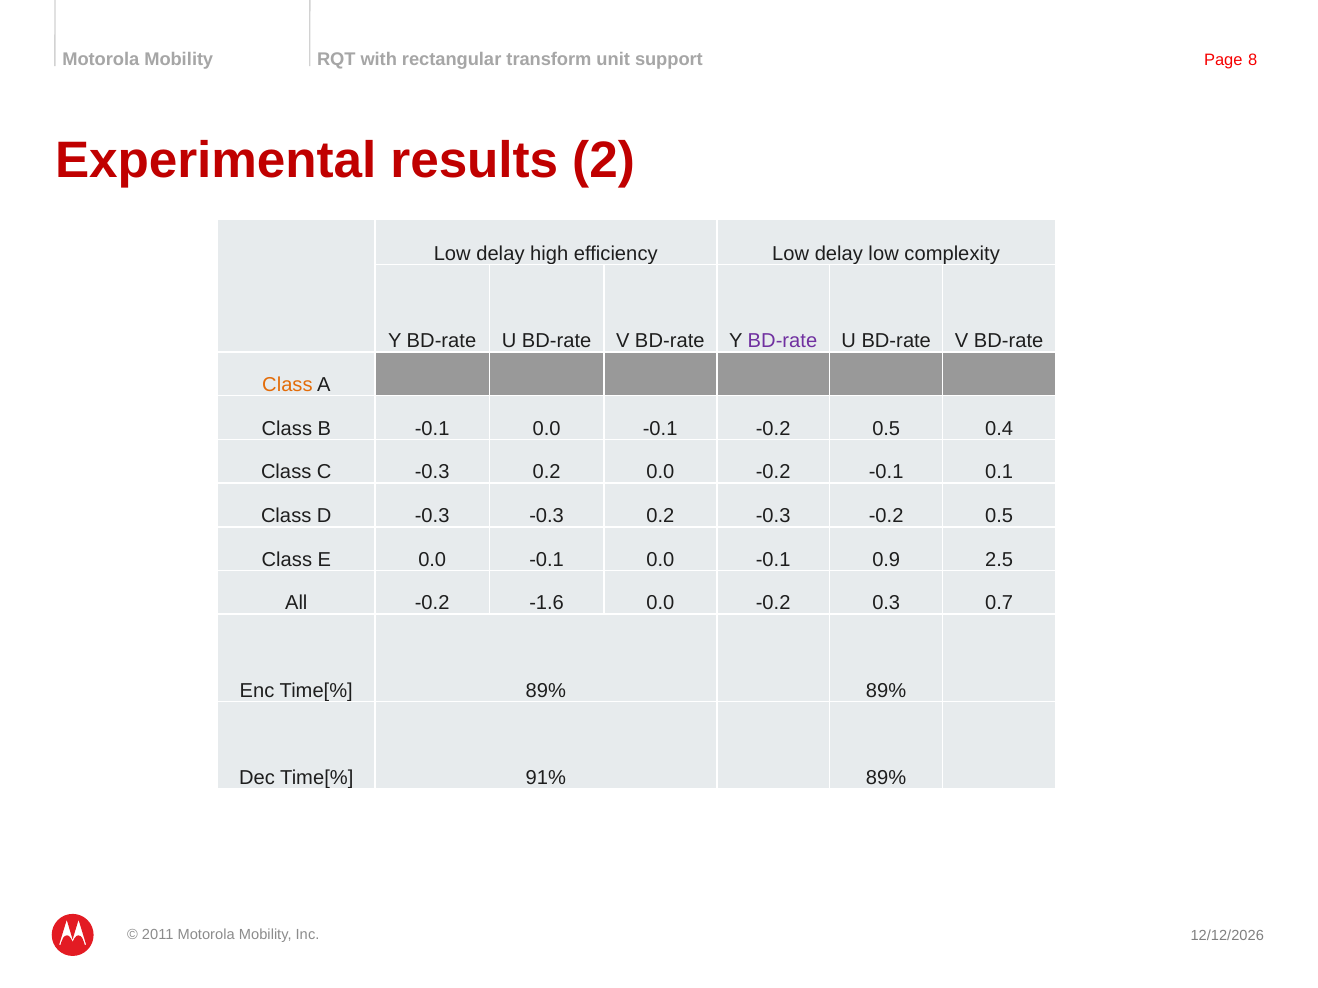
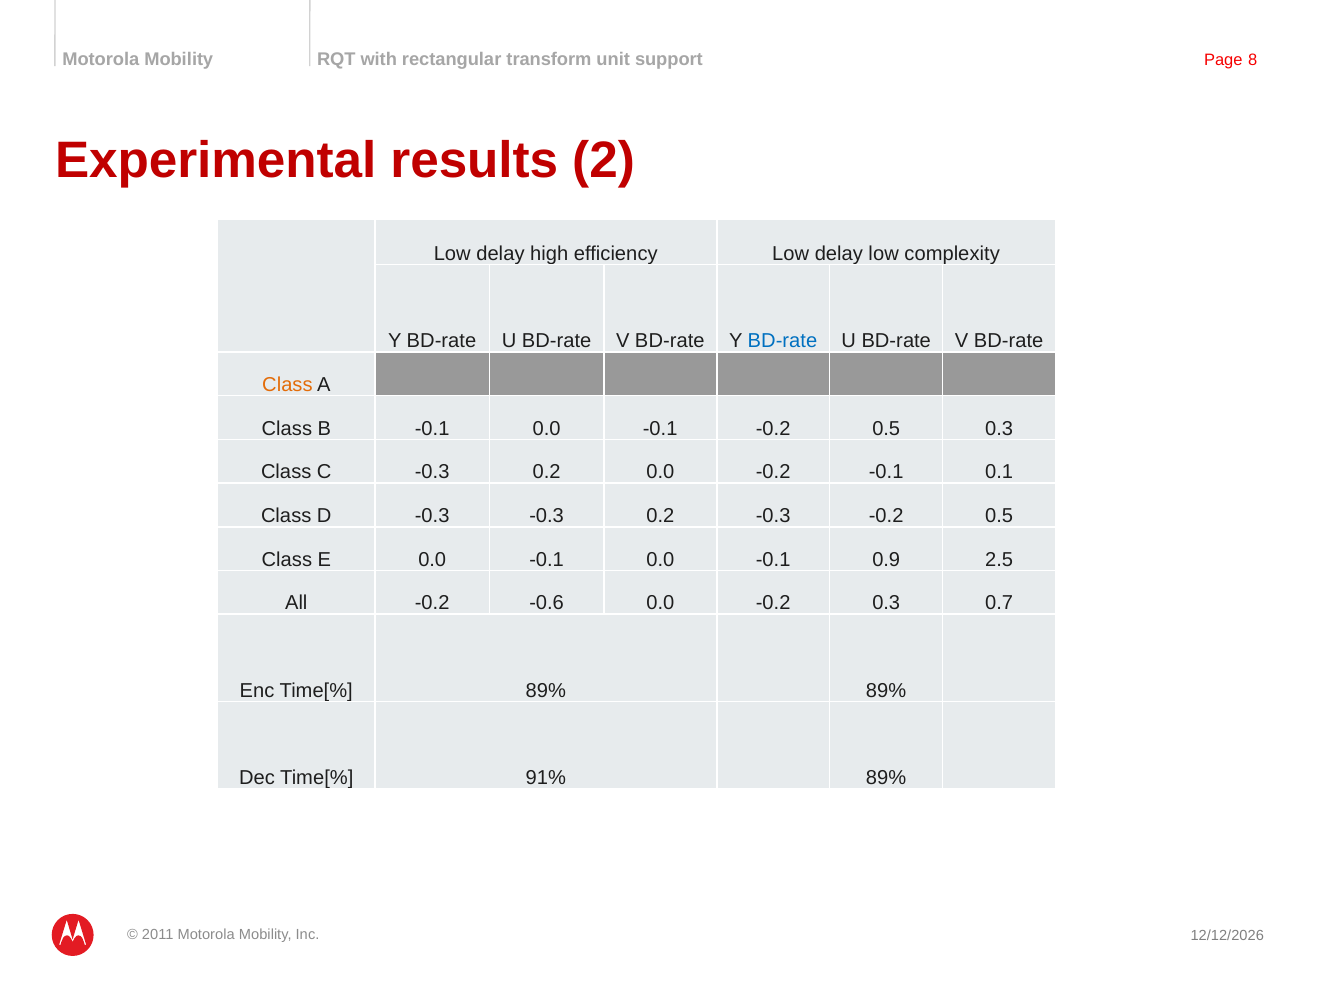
BD-rate colour: purple -> blue (782, 341)
0.5 0.4: 0.4 -> 0.3 (999, 429)
-1.6: -1.6 -> -0.6 (547, 604)
